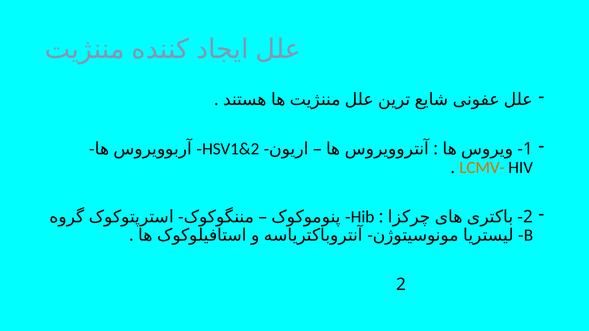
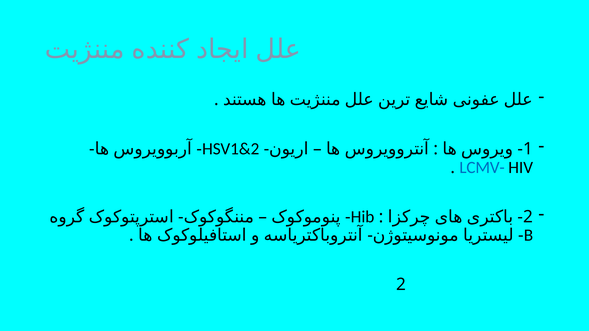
LCMV- colour: orange -> blue (482, 168)
